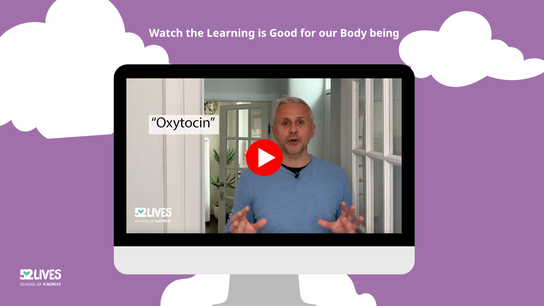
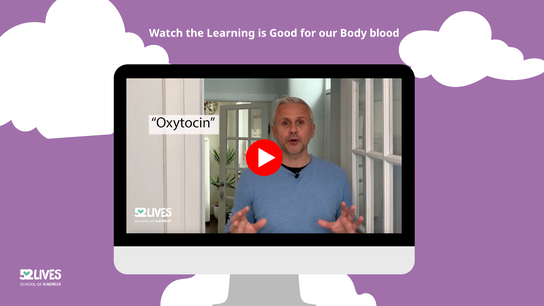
being: being -> blood (384, 33)
